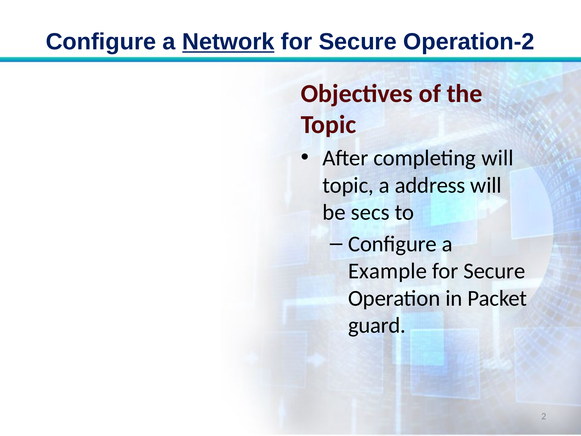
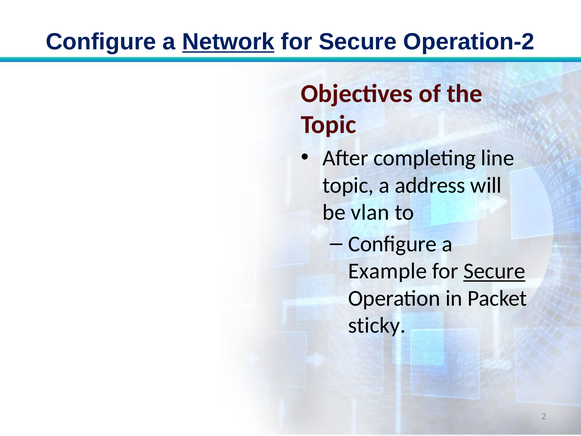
completing will: will -> line (498, 158)
secs: secs -> vlan (370, 212)
Secure underline: none -> present (494, 271)
guard: guard -> sticky (377, 325)
